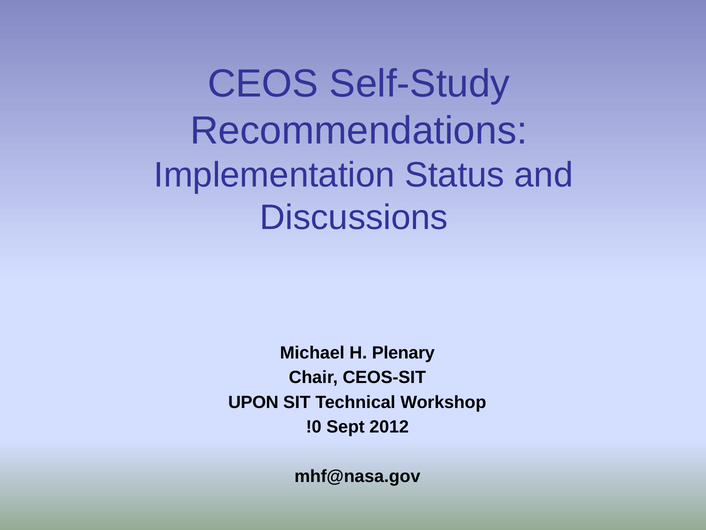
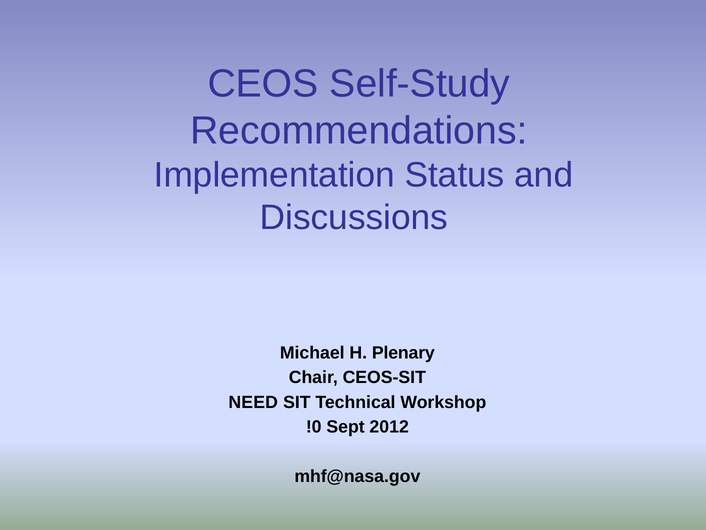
UPON: UPON -> NEED (253, 402)
